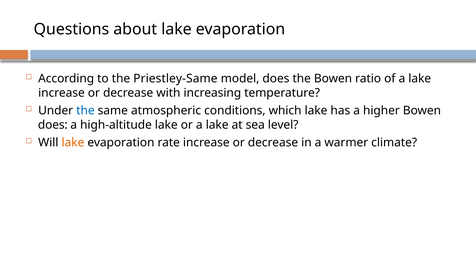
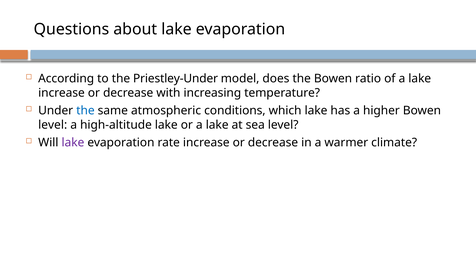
Priestley-Same: Priestley-Same -> Priestley-Under (176, 79)
does: does -> level (53, 125)
lake colour: orange -> purple (73, 143)
